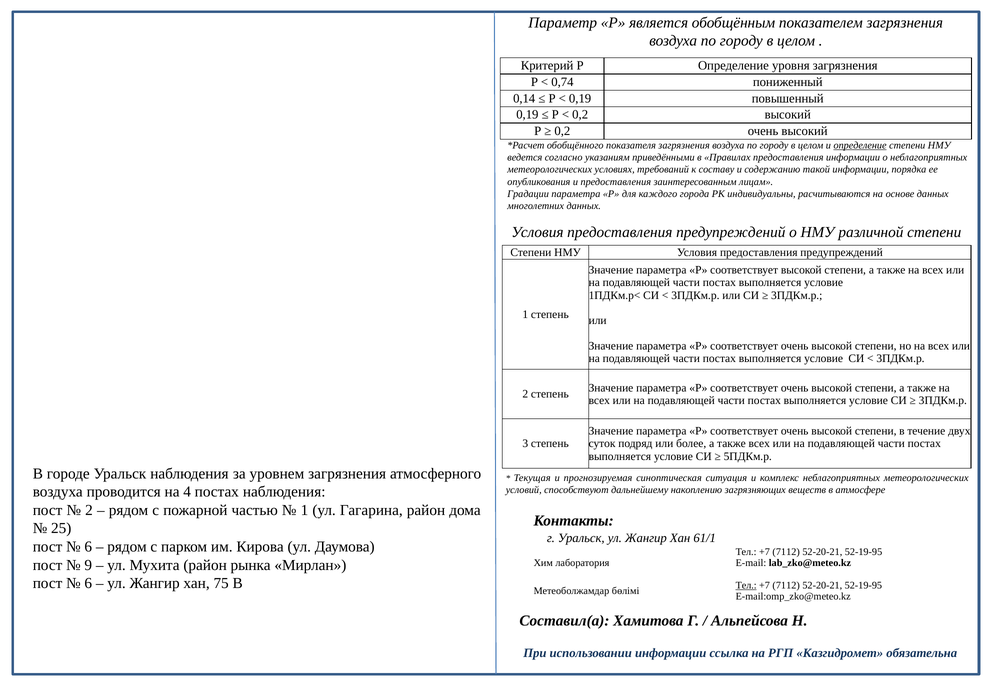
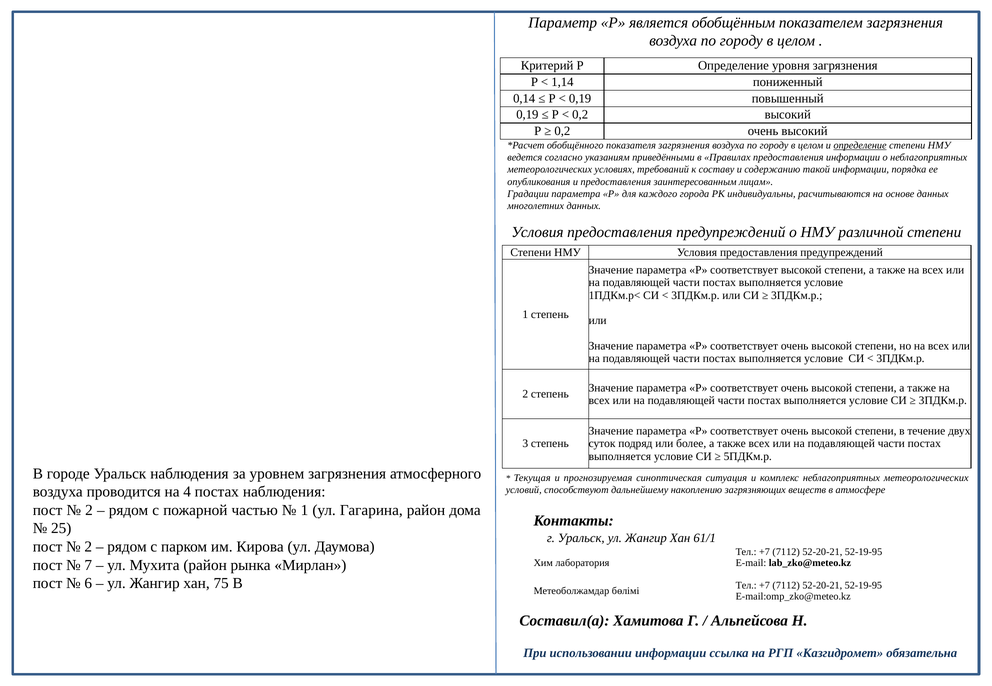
0,74: 0,74 -> 1,14 (562, 82)
6: 6 -> 2 (88, 547)
9: 9 -> 7 (88, 566)
Тел underline: present -> none (746, 586)
